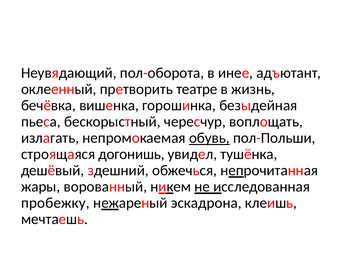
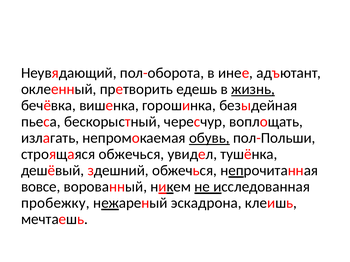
театре: театре -> едешь (197, 89)
жизнь underline: none -> present (253, 89)
строящаяся догонишь: догонишь -> обжечься (131, 155)
жары: жары -> вовсе (41, 187)
